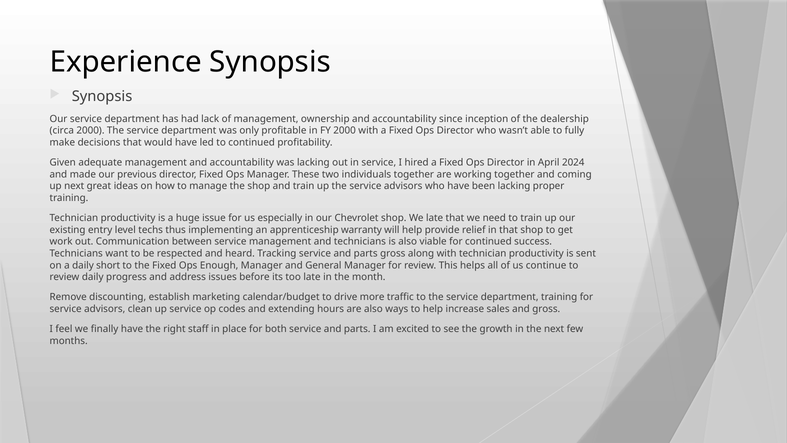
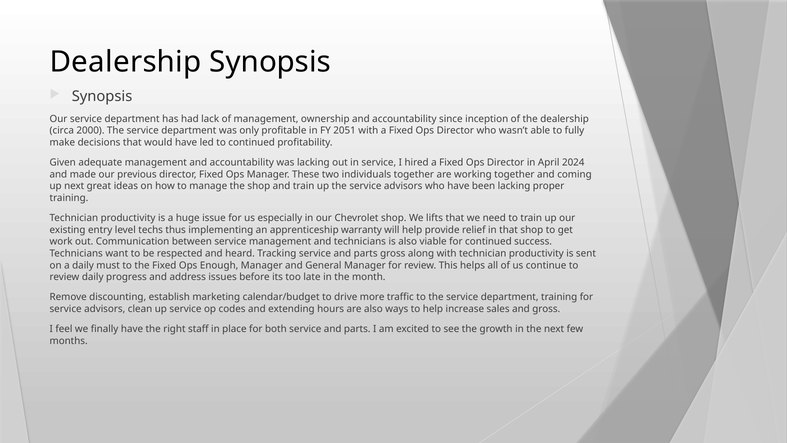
Experience: Experience -> Dealership (126, 62)
FY 2000: 2000 -> 2051 (345, 131)
We late: late -> lifts (435, 218)
short: short -> must (108, 265)
